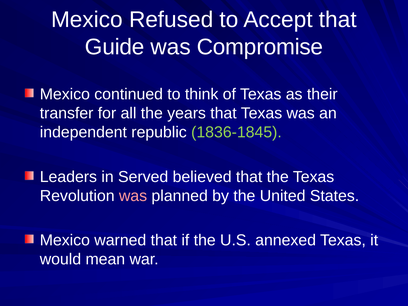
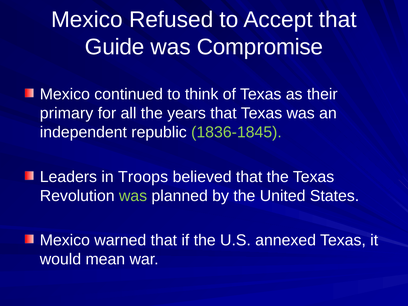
transfer: transfer -> primary (67, 113)
Served: Served -> Troops (143, 177)
was colour: pink -> light green (133, 196)
